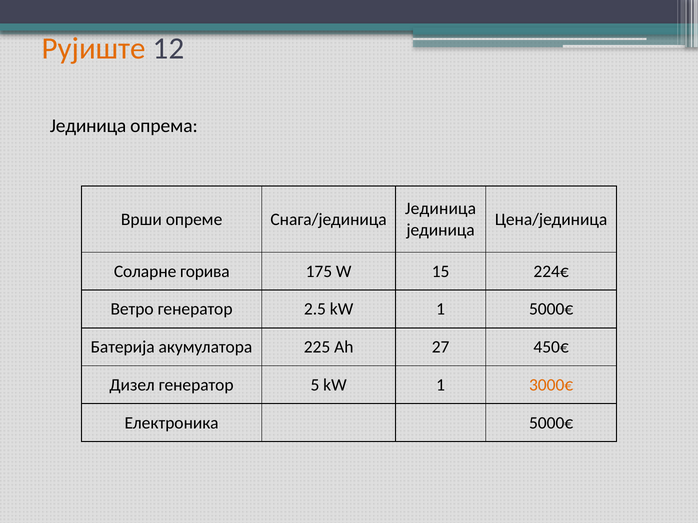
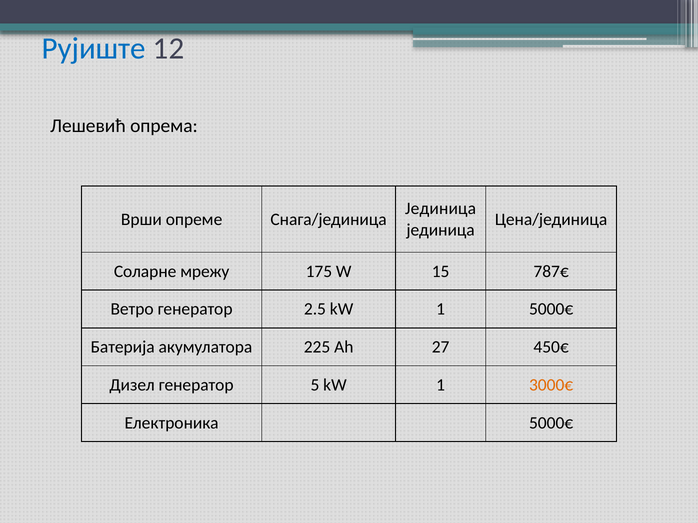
Рујиште colour: orange -> blue (94, 49)
Јединица: Јединица -> Лешевић (88, 126)
горива: горива -> мрежу (205, 272)
224€: 224€ -> 787€ (551, 272)
